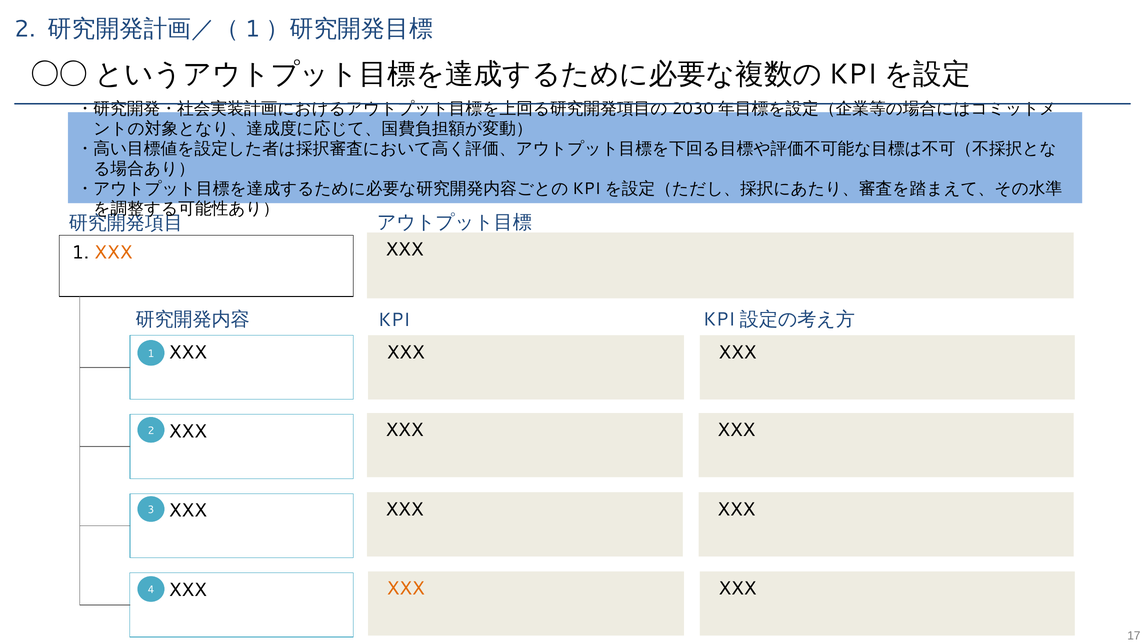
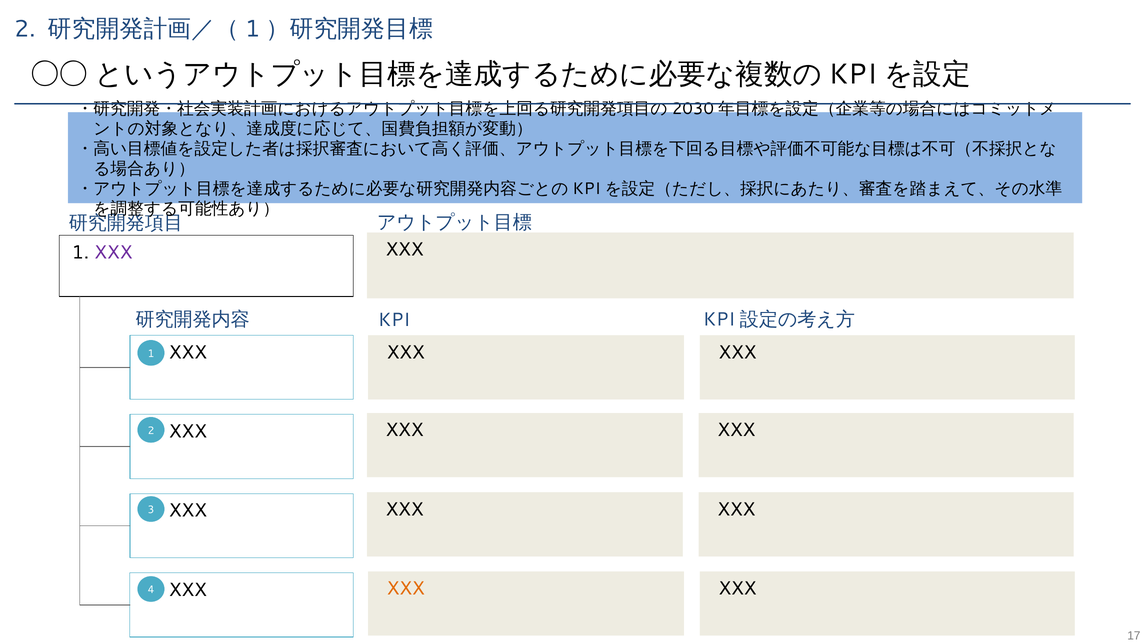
XXX colour: orange -> purple (113, 252)
